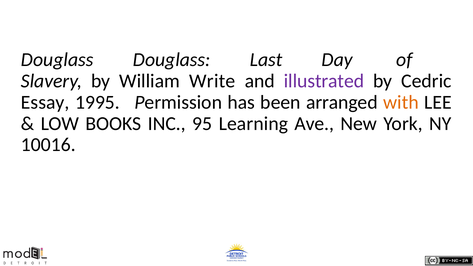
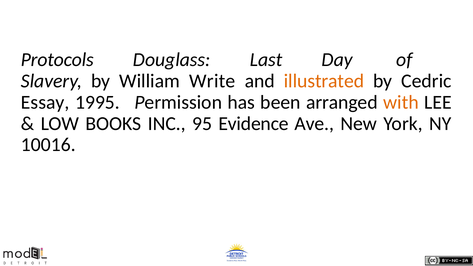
Douglass: Douglass -> Protocols (57, 60)
illustrated colour: purple -> orange (324, 81)
Learning: Learning -> Evidence (254, 124)
